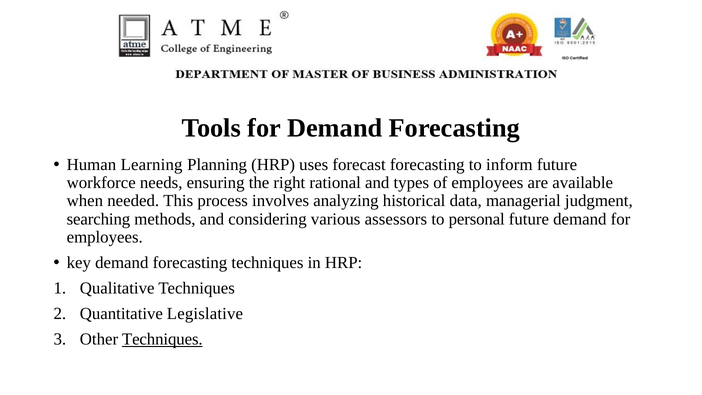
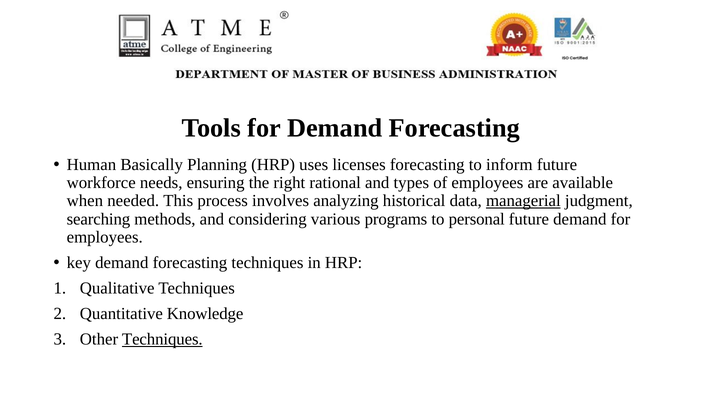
Learning: Learning -> Basically (152, 164)
forecast: forecast -> licenses (359, 164)
managerial underline: none -> present (523, 201)
assessors: assessors -> programs (396, 219)
Legislative: Legislative -> Knowledge (205, 314)
